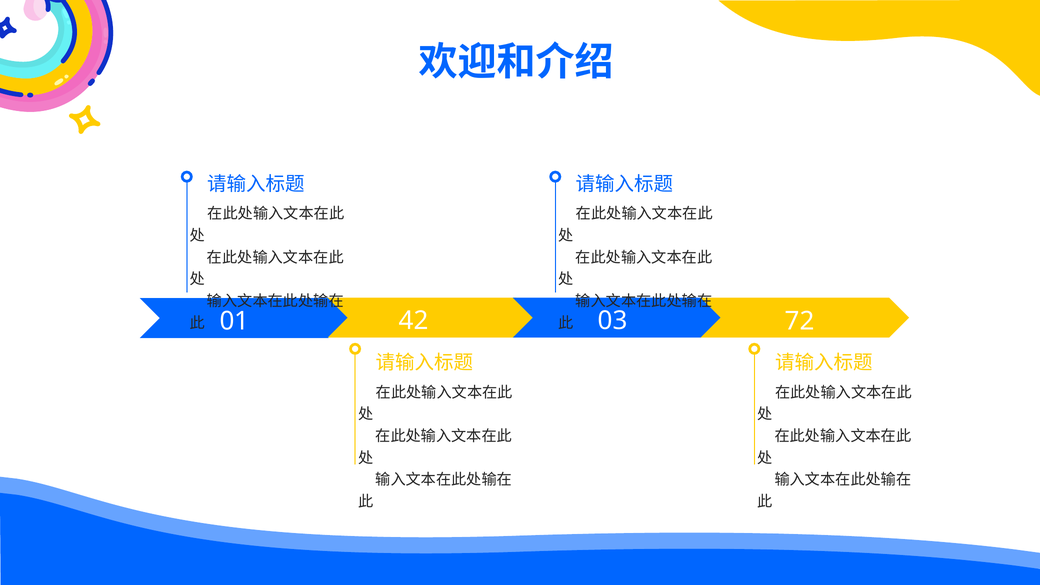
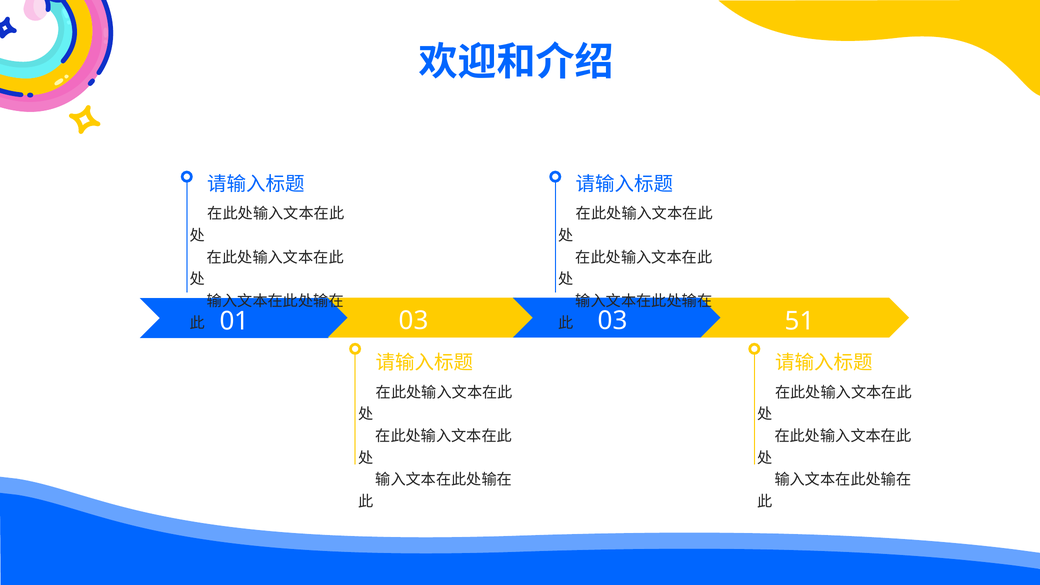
01 42: 42 -> 03 (414, 320)
72: 72 -> 51 (800, 321)
